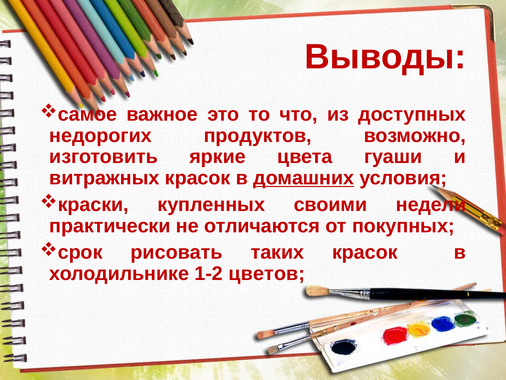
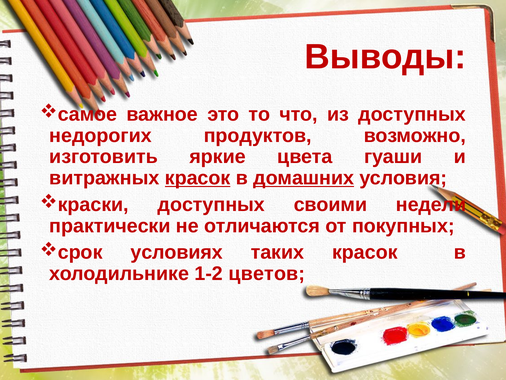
красок underline: none -> present (198, 178)
купленных: купленных -> доступных (211, 204)
рисовать: рисовать -> условиях (177, 252)
